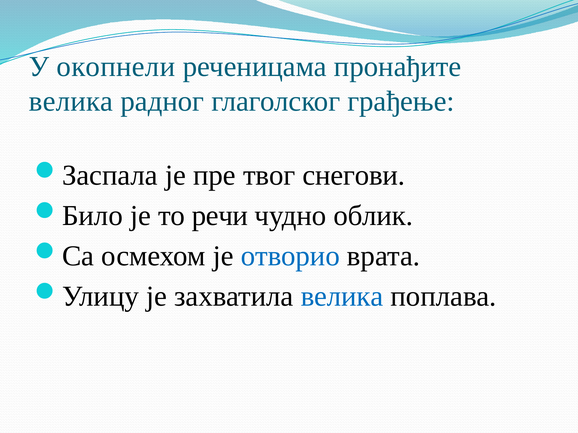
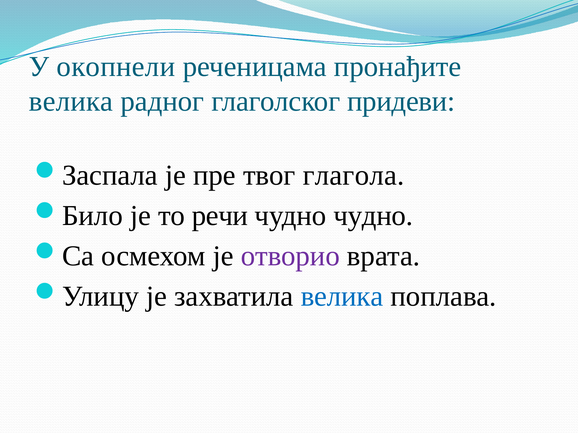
грађење: грађење -> придеви (401, 101)
снегови: снегови -> глагола (354, 175)
чудно облик: облик -> чудно (373, 216)
отворио colour: blue -> purple (290, 256)
